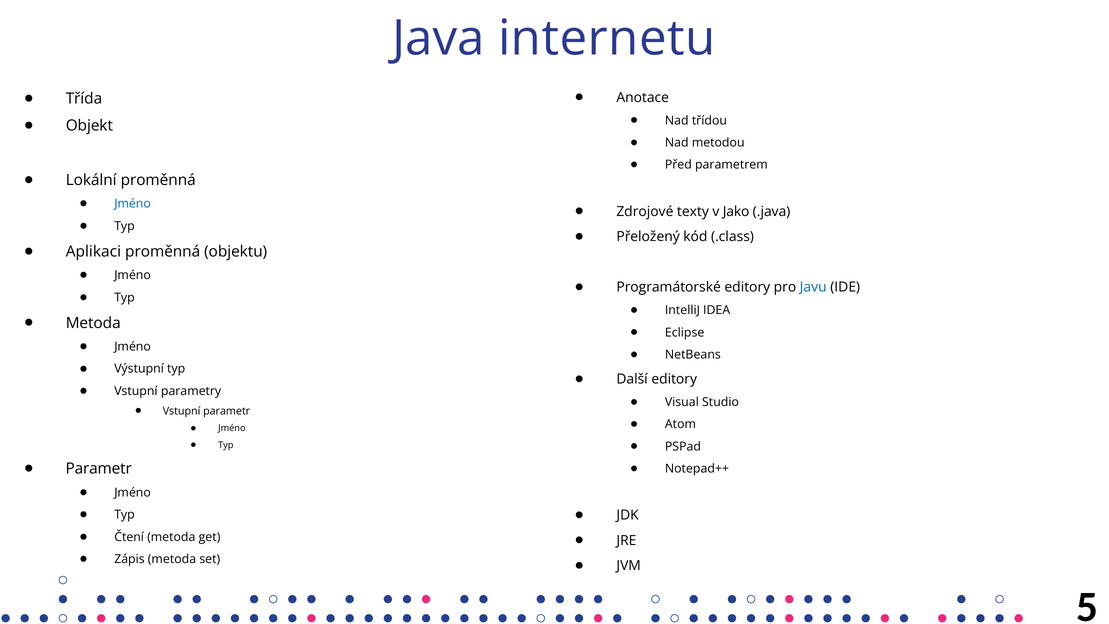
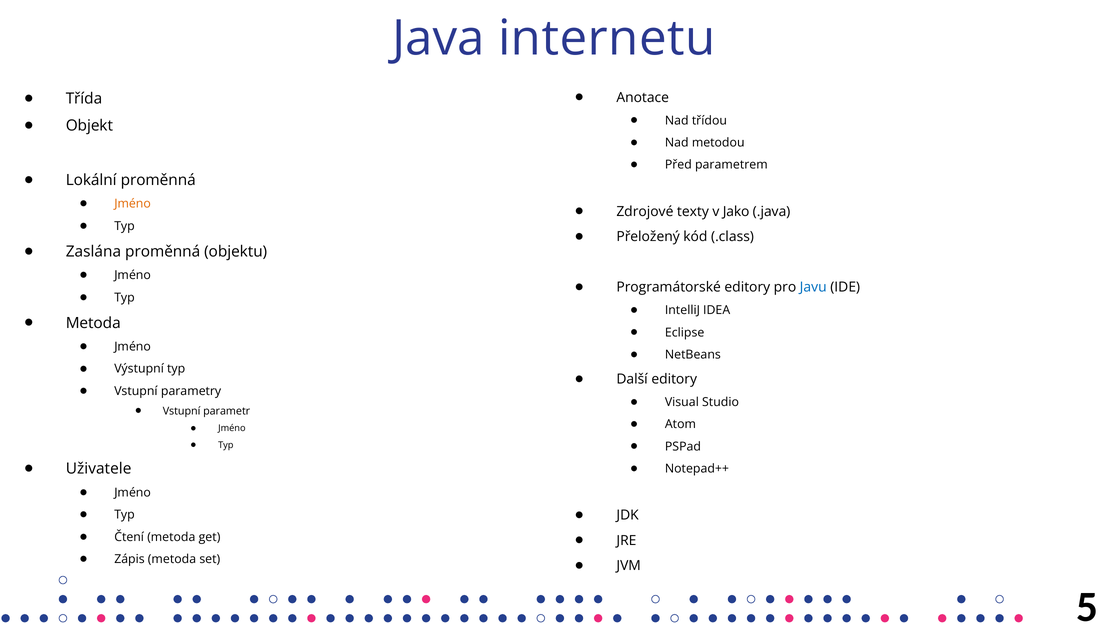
Jméno colour: blue -> orange (133, 204)
Aplikaci: Aplikaci -> Zaslána (93, 251)
Parametr: Parametr -> Uživatele (99, 469)
